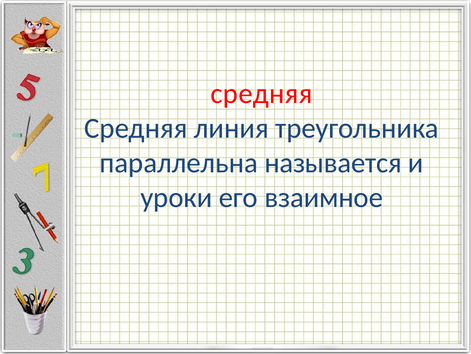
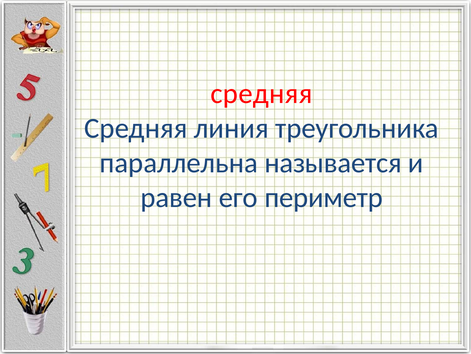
уроки: уроки -> равен (176, 197)
взаимное: взаимное -> периметр (324, 197)
